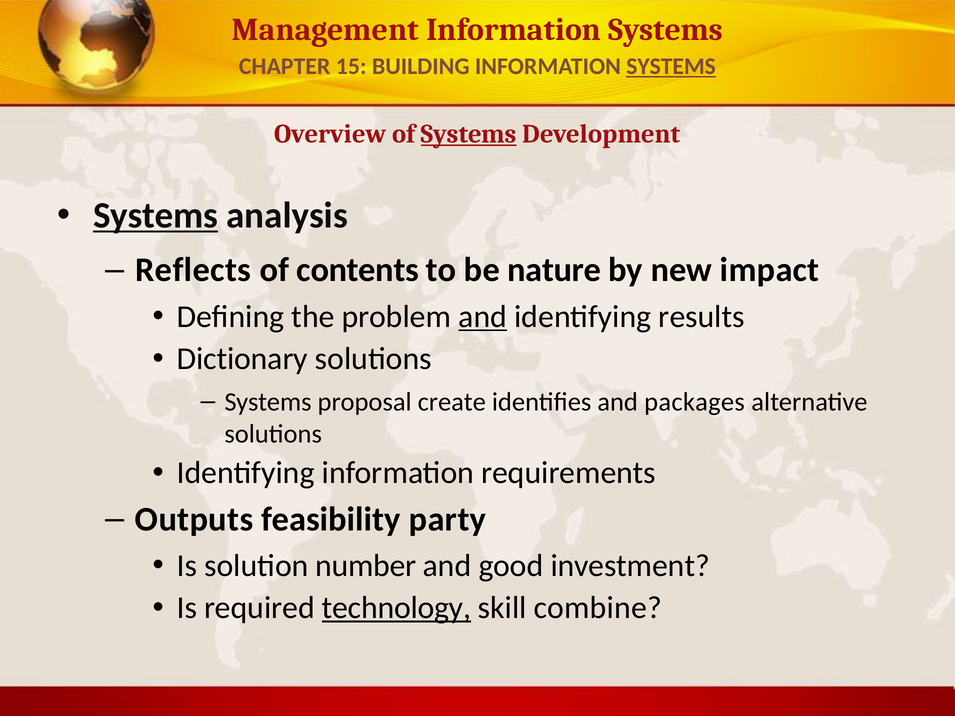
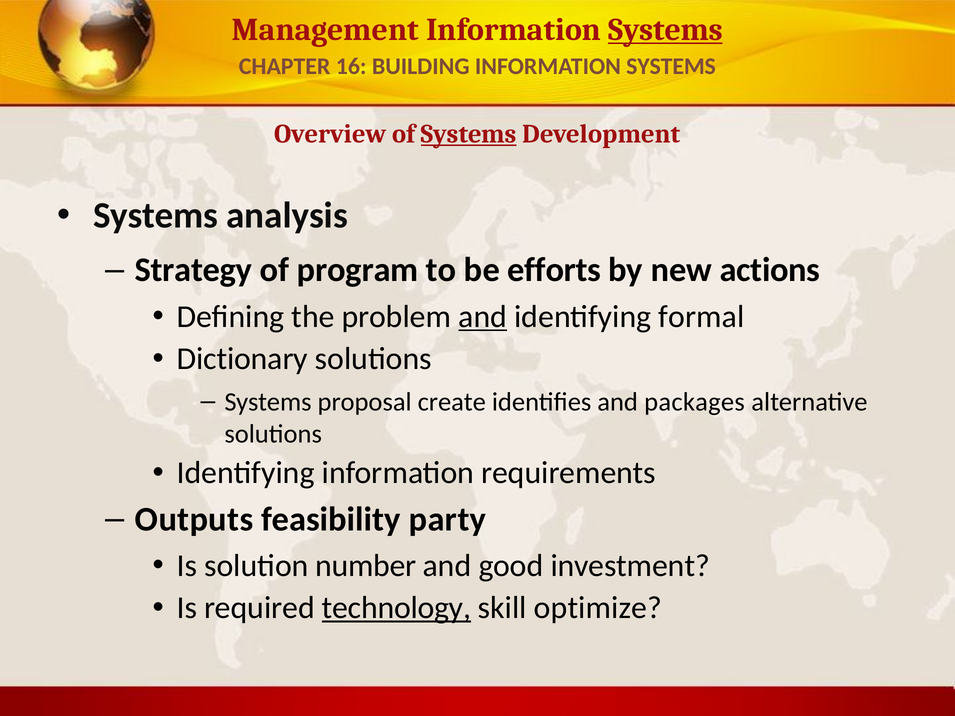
Systems underline: none -> present (666, 30)
15: 15 -> 16 (351, 66)
SYSTEMS underline: present -> none (671, 66)
Systems underline: present -> none (156, 216)
Reflects: Reflects -> Strategy (193, 270)
contents: contents -> program (358, 270)
nature: nature -> efforts (554, 270)
impact: impact -> actions (770, 270)
results: results -> formal (701, 317)
combine: combine -> optimize (598, 608)
